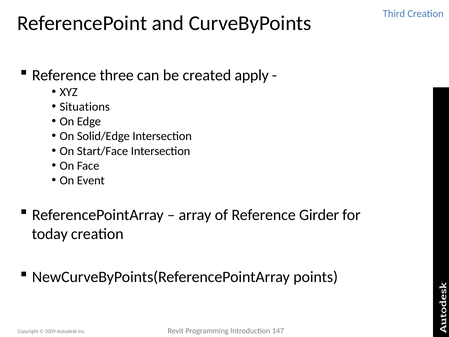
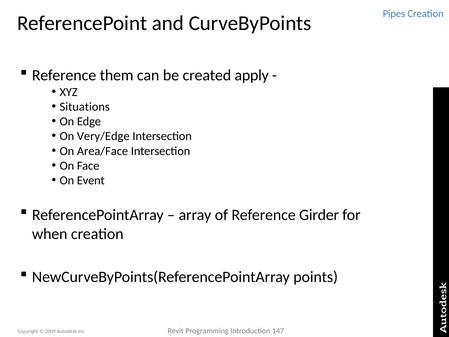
Third: Third -> Pipes (394, 14)
three: three -> them (117, 75)
Solid/Edge: Solid/Edge -> Very/Edge (103, 136)
Start/Face: Start/Face -> Area/Face (103, 151)
today: today -> when (50, 234)
